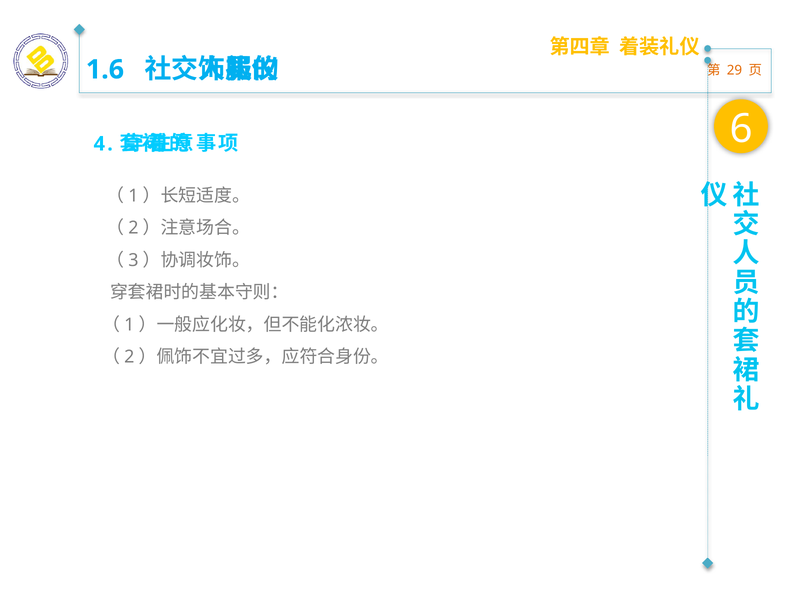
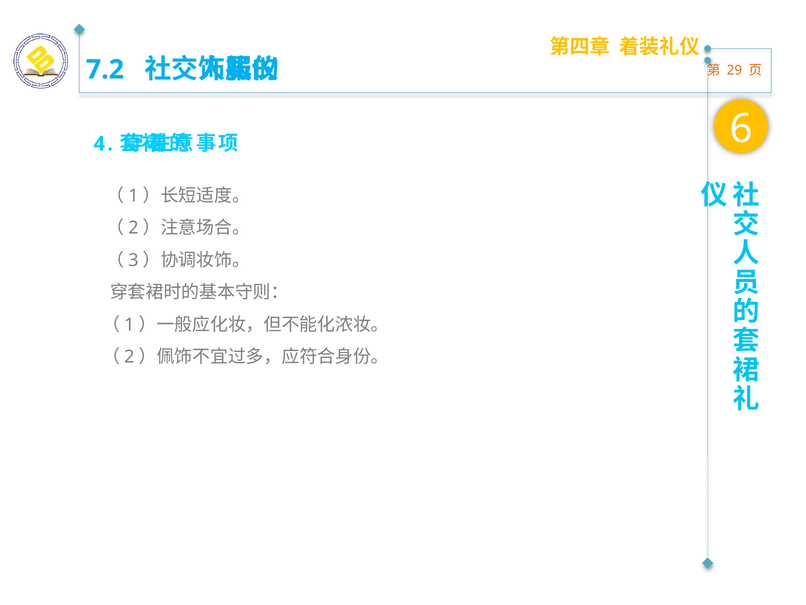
1.6: 1.6 -> 7.2 (105, 70)
